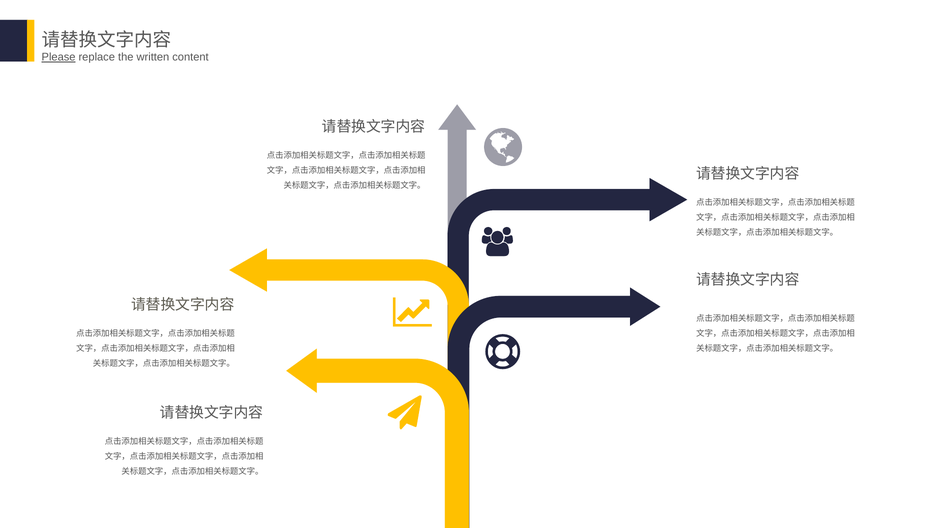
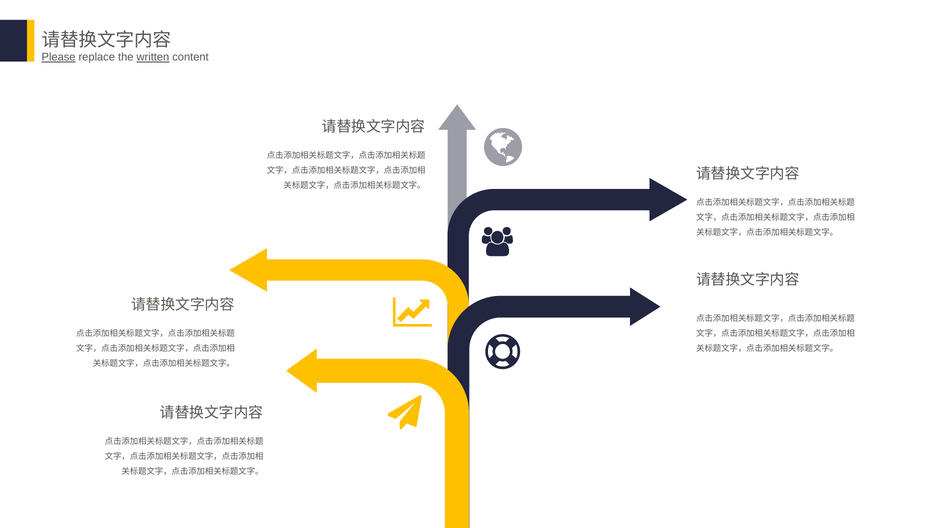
written underline: none -> present (153, 57)
